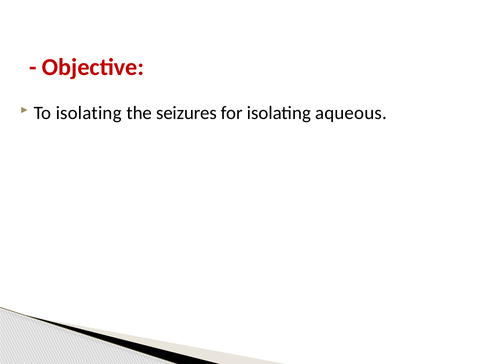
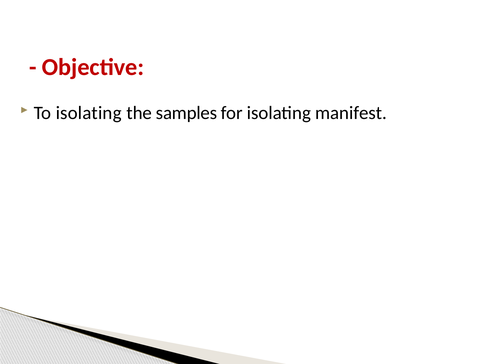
seizures: seizures -> samples (186, 113)
aqueous: aqueous -> manifest (351, 113)
